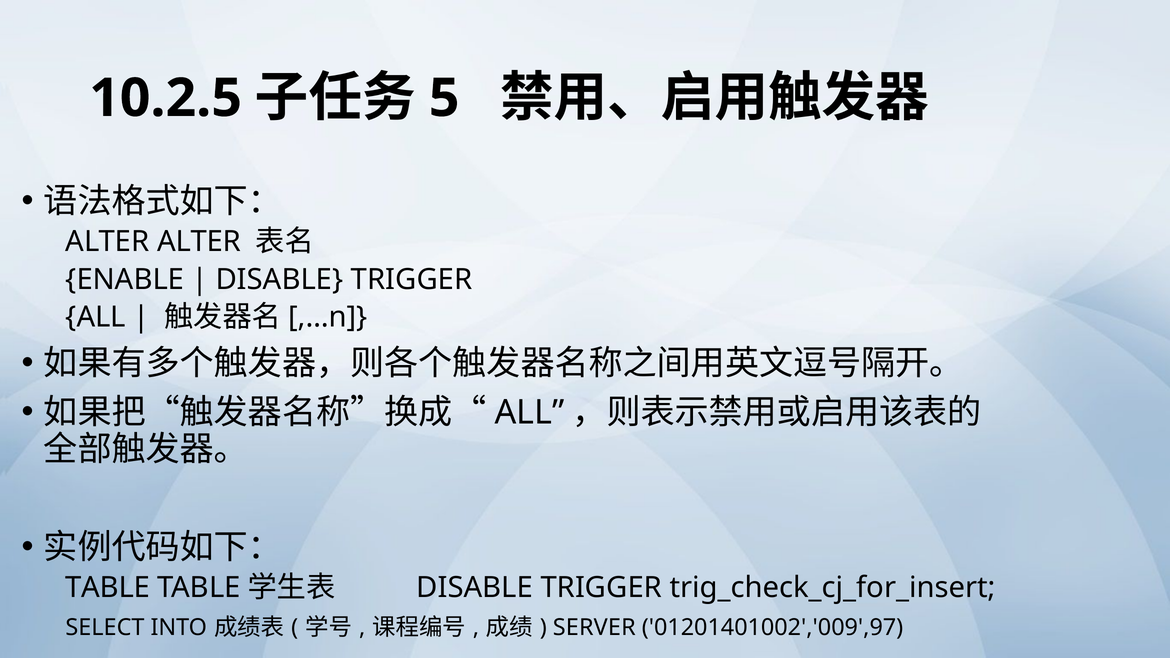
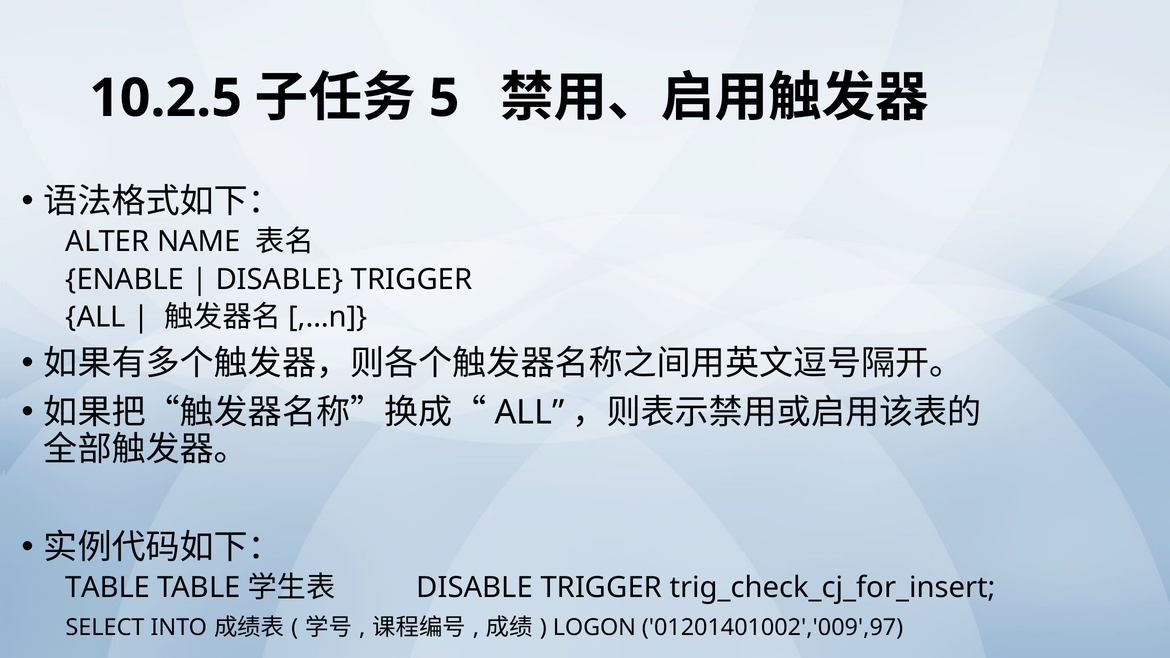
ALTER ALTER: ALTER -> NAME (199, 242)
SERVER: SERVER -> LOGON (594, 627)
